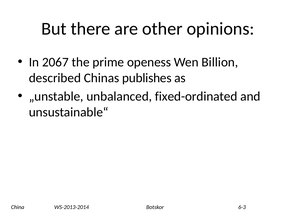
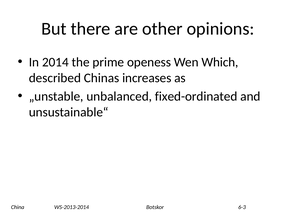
2067: 2067 -> 2014 (55, 62)
Billion: Billion -> Which (220, 62)
publishes: publishes -> increases (147, 78)
